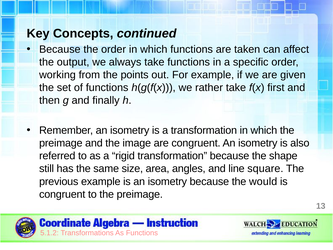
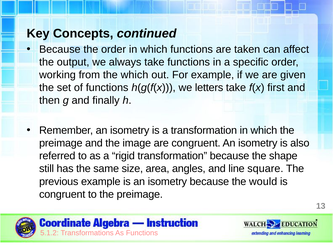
the points: points -> which (134, 75)
rather: rather -> letters (209, 88)
